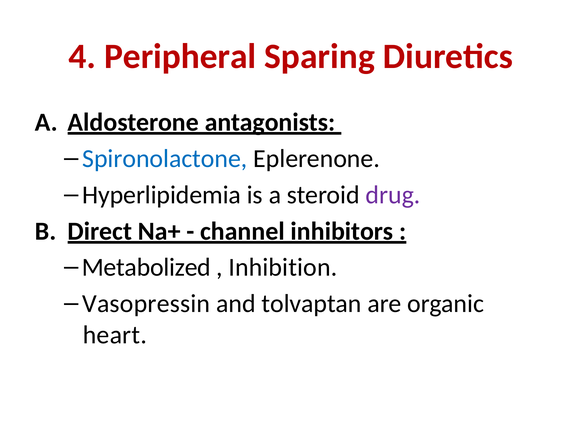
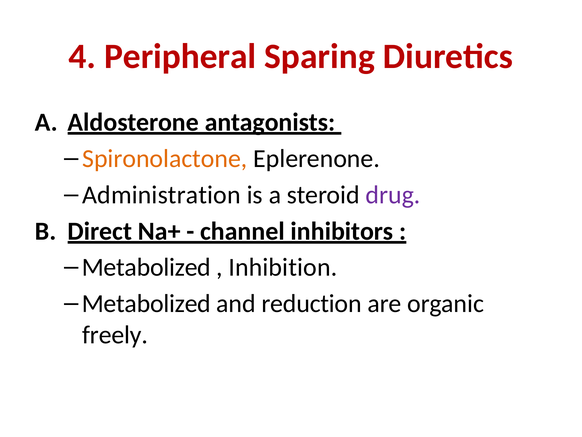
Spironolactone colour: blue -> orange (165, 158)
Hyperlipidemia: Hyperlipidemia -> Administration (161, 195)
Vasopressin: Vasopressin -> Metabolized (146, 303)
tolvaptan: tolvaptan -> reduction (312, 303)
heart: heart -> freely (115, 334)
